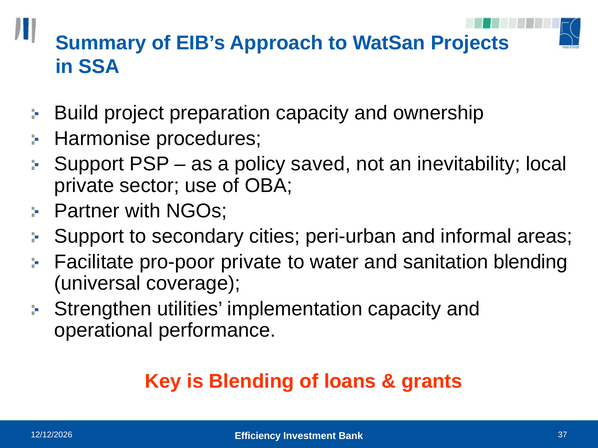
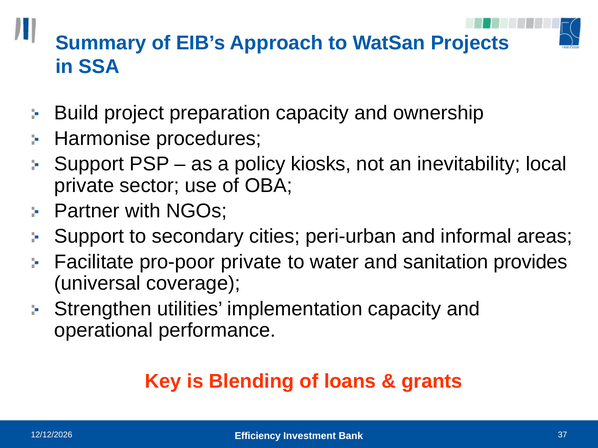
saved: saved -> kiosks (321, 164)
sanitation blending: blending -> provides (531, 262)
